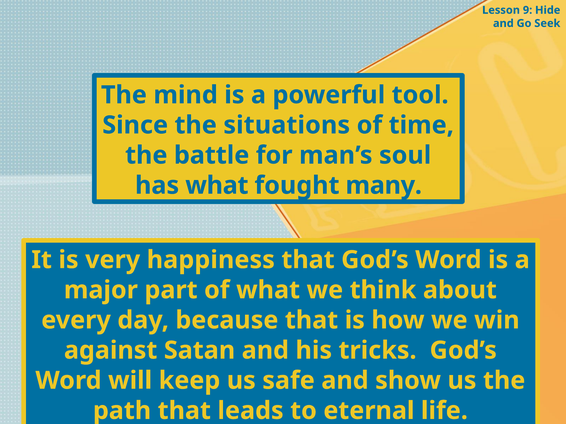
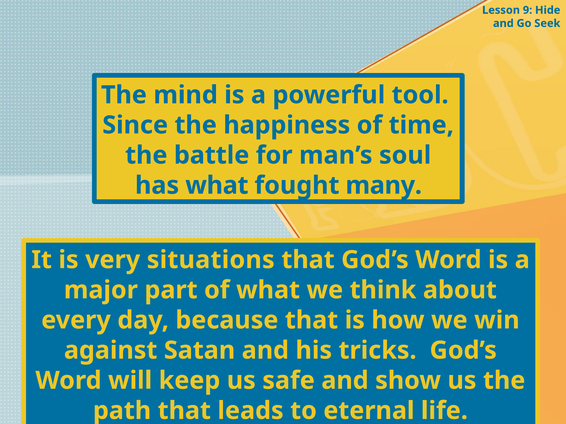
situations: situations -> happiness (287, 125)
happiness: happiness -> situations (211, 260)
